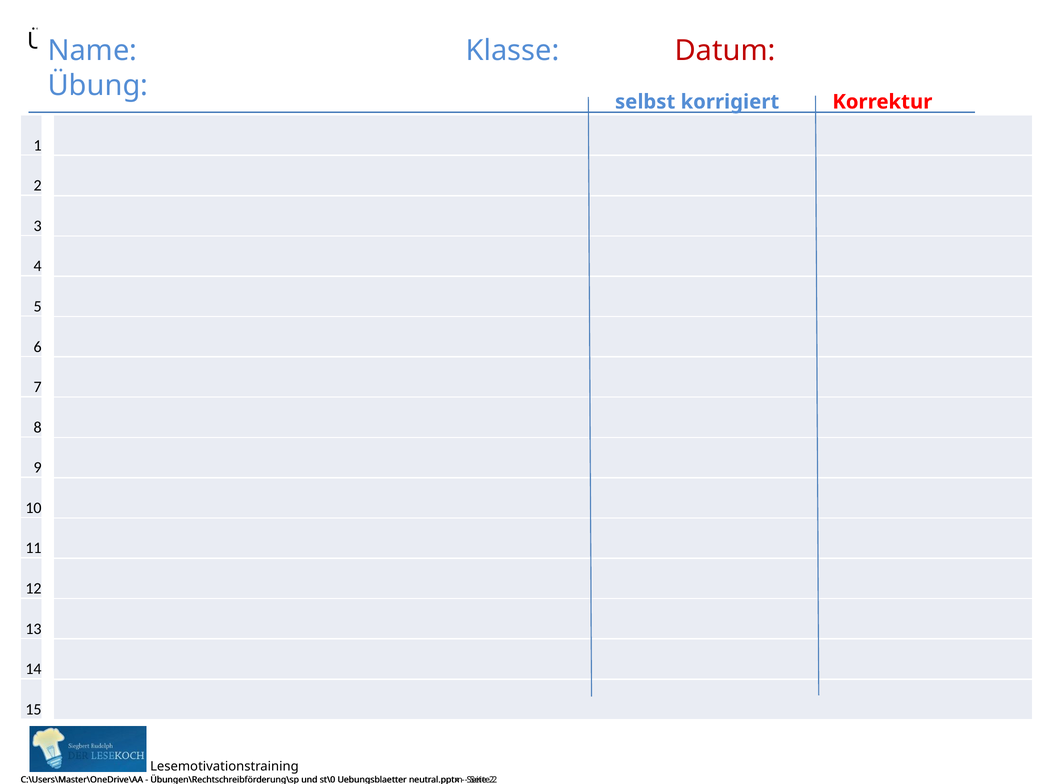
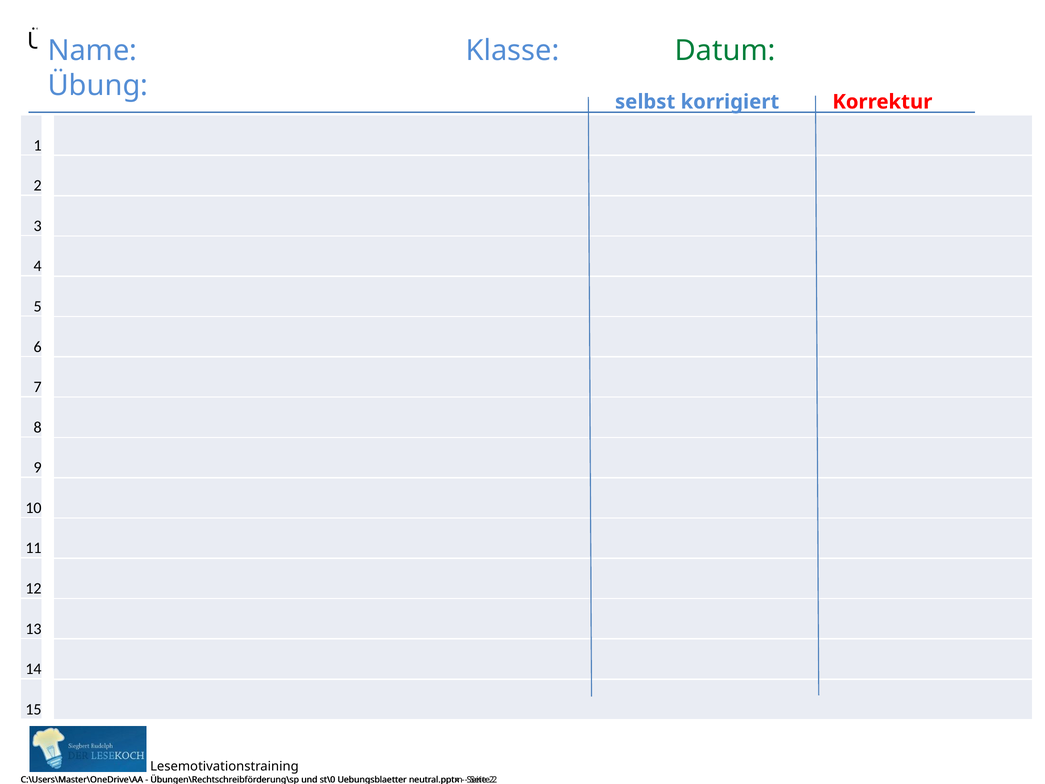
Datum colour: red -> green (725, 51)
